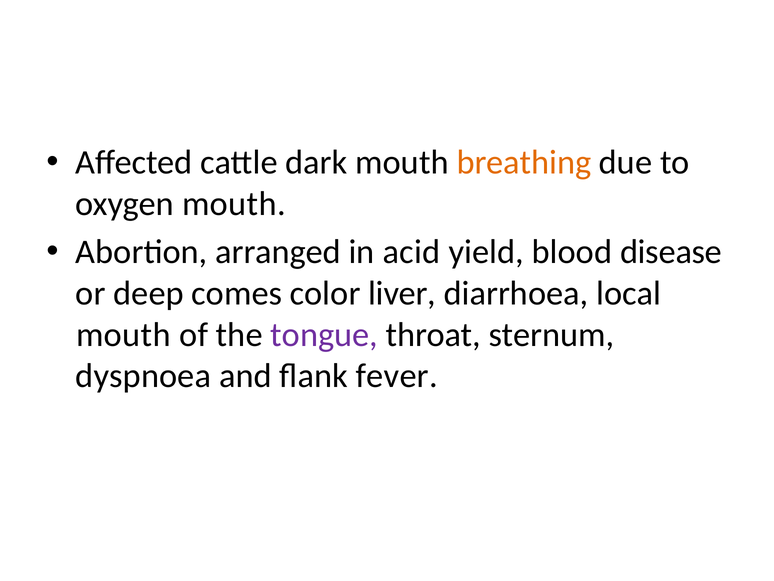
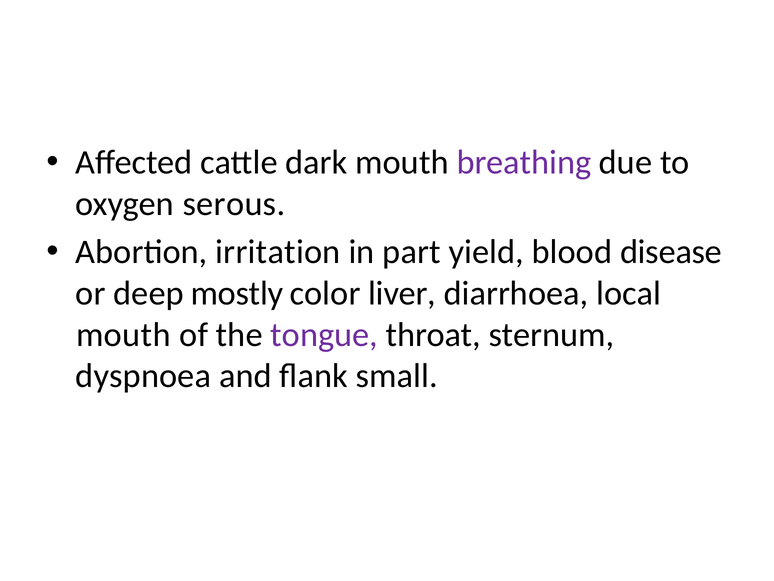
breathing colour: orange -> purple (524, 162)
oxygen mouth: mouth -> serous (234, 204)
arranged: arranged -> irritation (278, 252)
acid: acid -> part (412, 252)
comes: comes -> mostly (237, 293)
fever: fever -> small (397, 376)
